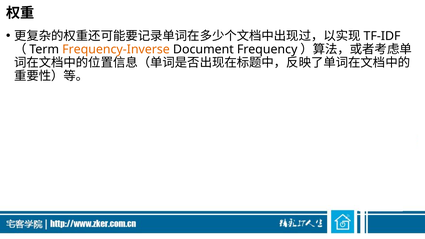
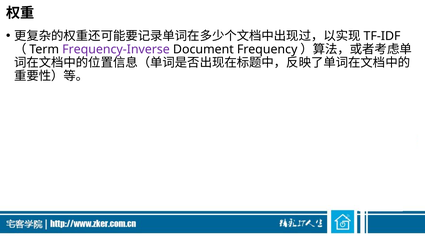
Frequency-Inverse colour: orange -> purple (116, 49)
